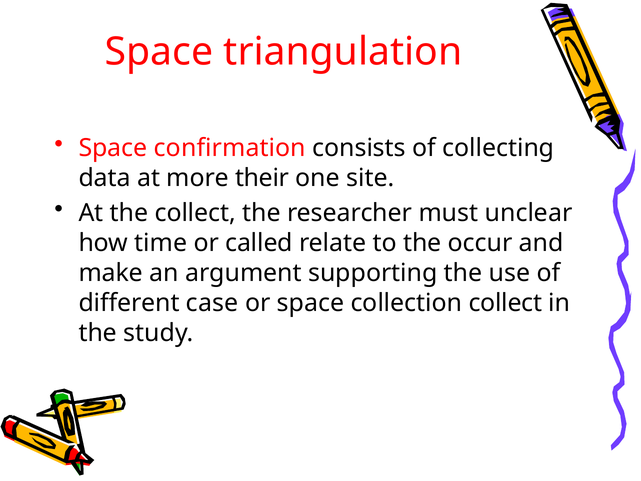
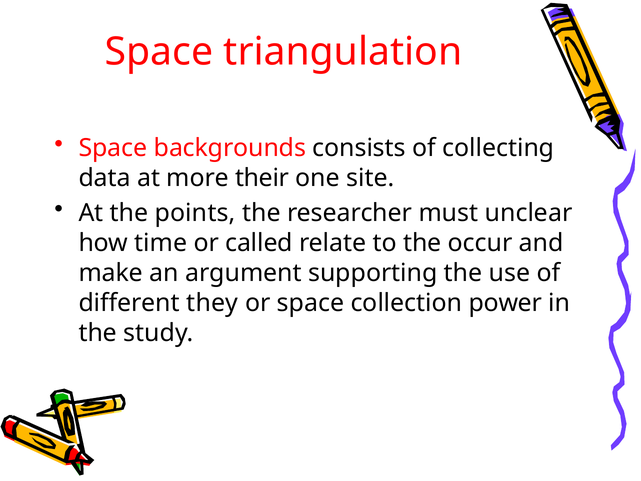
confirmation: confirmation -> backgrounds (230, 148)
the collect: collect -> points (195, 213)
case: case -> they (212, 303)
collection collect: collect -> power (505, 303)
